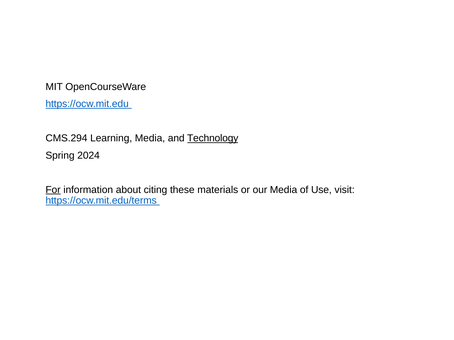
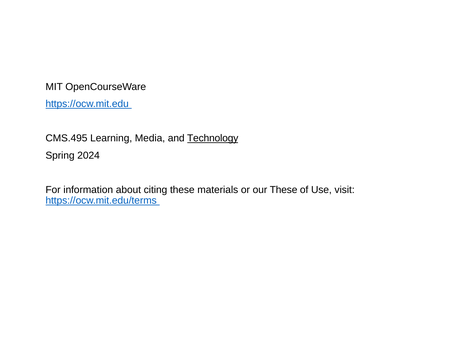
CMS.294: CMS.294 -> CMS.495 (66, 138)
For underline: present -> none (53, 190)
our Media: Media -> These (284, 190)
